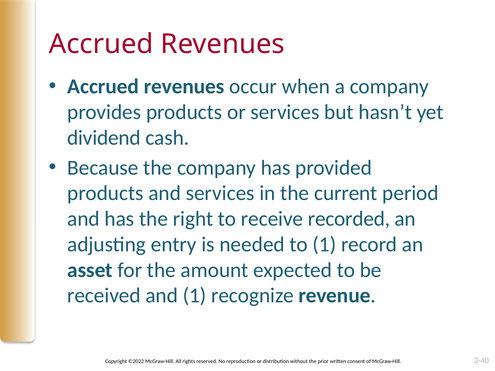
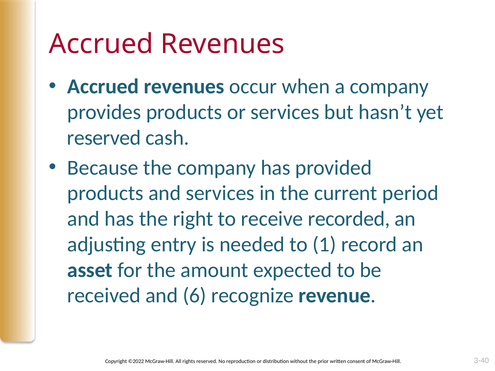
dividend: dividend -> reserved (104, 138)
and 1: 1 -> 6 (195, 296)
